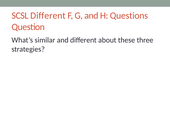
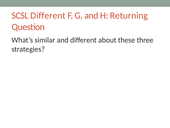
Questions: Questions -> Returning (129, 16)
